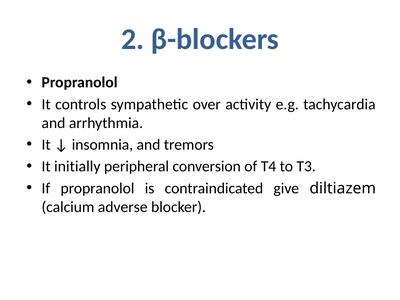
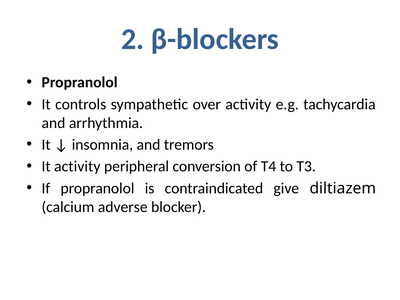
It initially: initially -> activity (77, 166)
